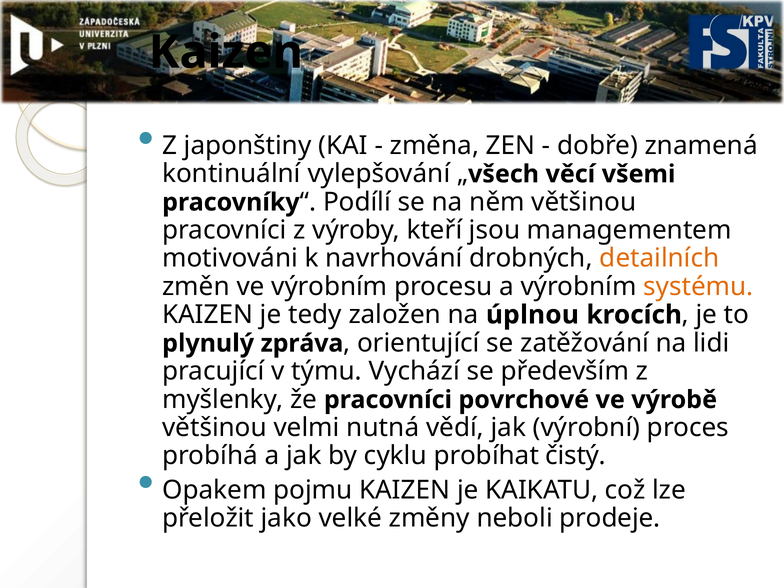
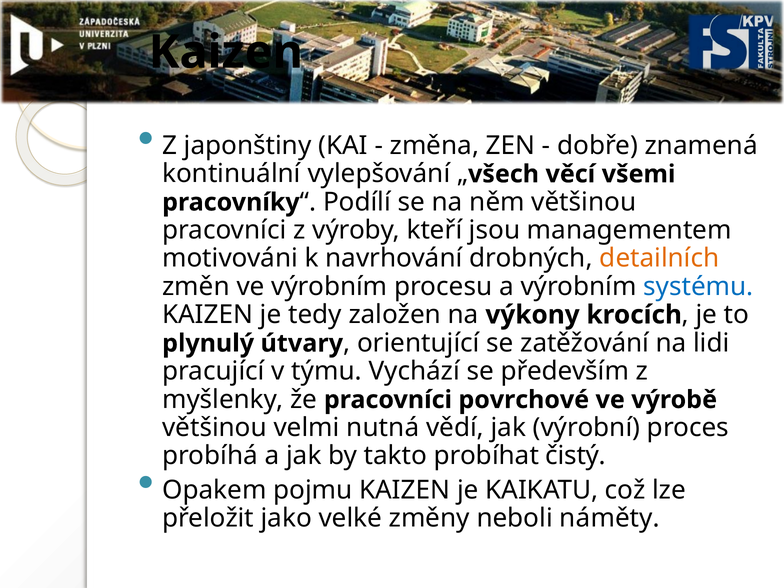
systému colour: orange -> blue (698, 287)
úplnou: úplnou -> výkony (533, 315)
zpráva: zpráva -> útvary (302, 343)
cyklu: cyklu -> takto (395, 456)
prodeje: prodeje -> náměty (610, 518)
